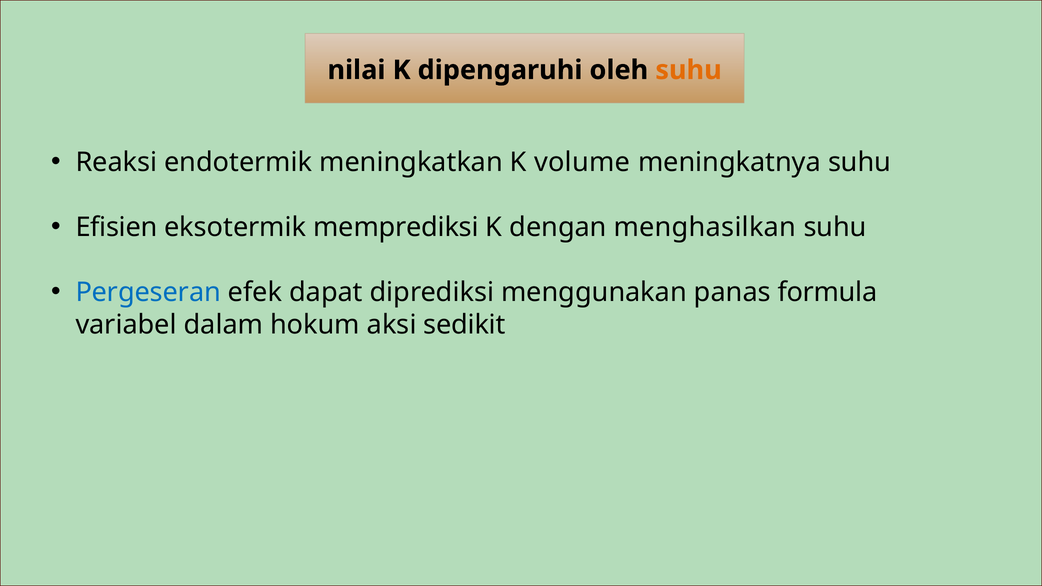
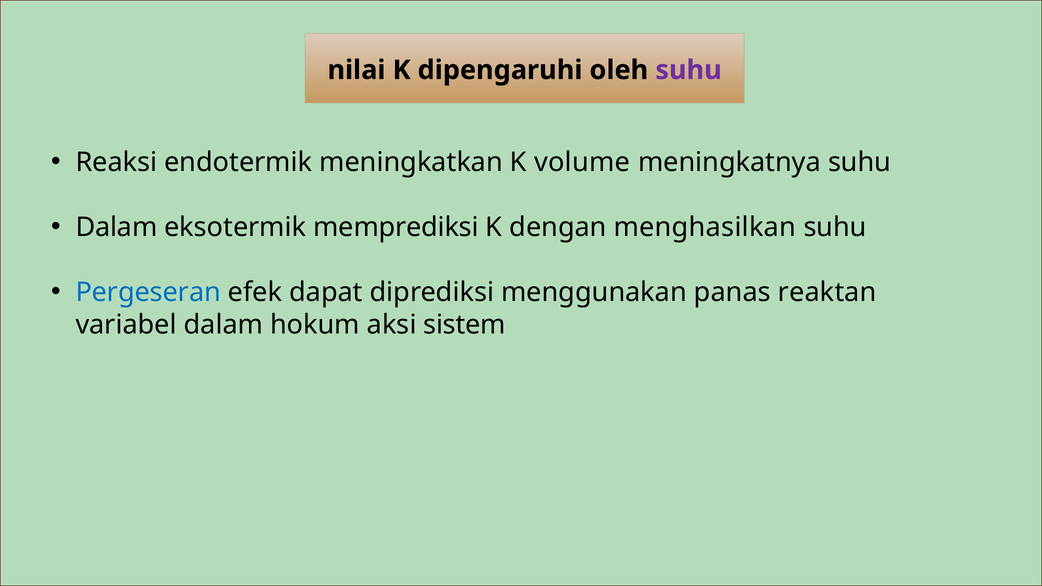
suhu colour: orange -> purple (689, 70)
Efisien: Efisien -> Dalam (116, 227)
formula: formula -> reaktan (827, 292)
sedikit: sedikit -> sistem (464, 325)
